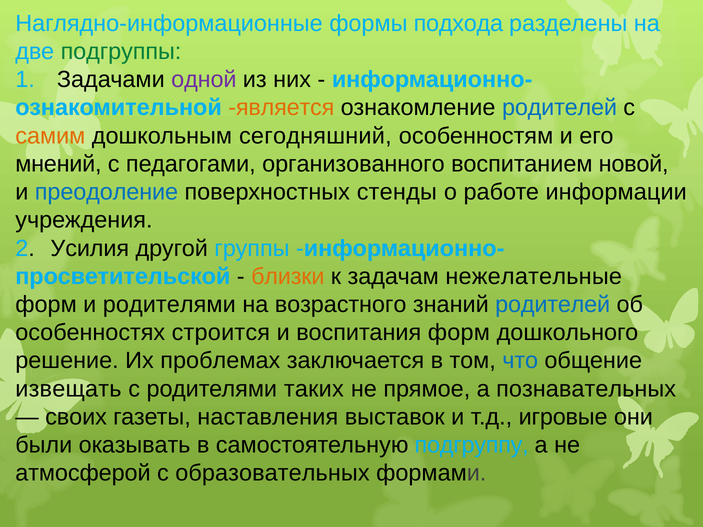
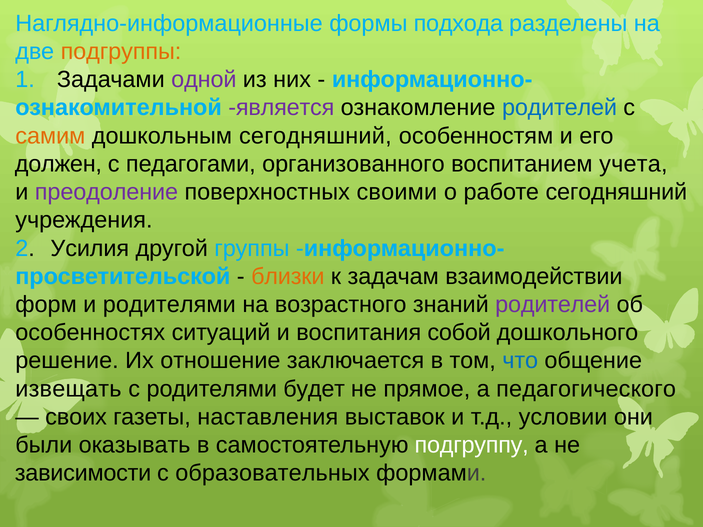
подгруппы colour: green -> orange (121, 52)
является colour: orange -> purple (281, 108)
мнений: мнений -> должен (58, 164)
новой: новой -> учета (633, 164)
преодоление colour: blue -> purple (106, 192)
стенды: стенды -> своими (397, 192)
работе информации: информации -> сегодняшний (616, 192)
нежелательные: нежелательные -> взаимодействии (534, 277)
родителей colour: blue -> purple (553, 305)
строится: строится -> ситуаций (221, 333)
воспитания форм: форм -> собой (459, 333)
проблемах: проблемах -> отношение (220, 361)
таких: таких -> будет (314, 389)
познавательных: познавательных -> педагогического (586, 389)
игровые: игровые -> условии (563, 417)
подгруппу colour: light blue -> white (472, 445)
атмосферой: атмосферой -> зависимости (83, 473)
